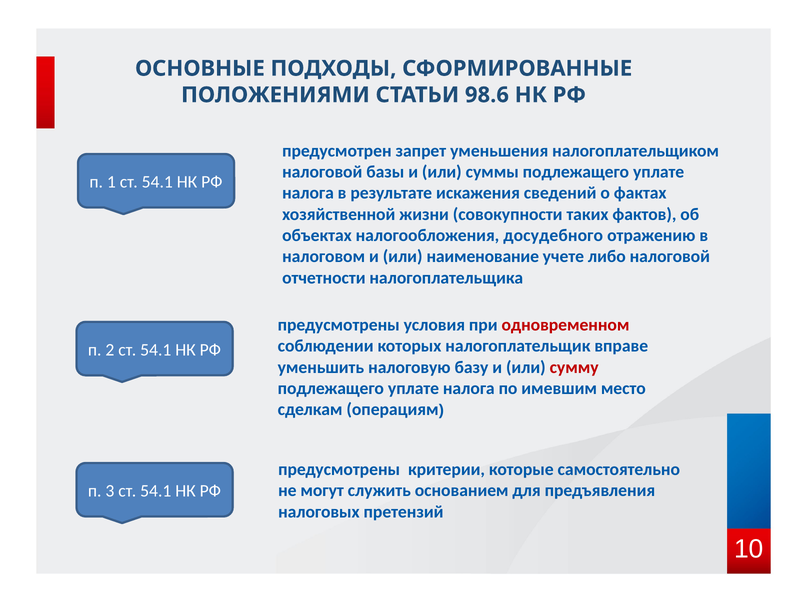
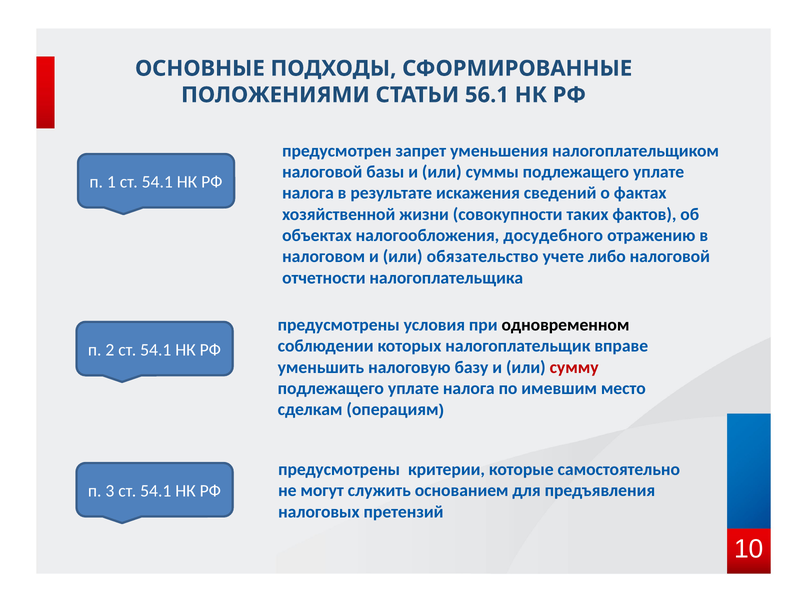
98.6: 98.6 -> 56.1 (487, 95)
наименование: наименование -> обязательство (483, 256)
одновременном colour: red -> black (566, 325)
